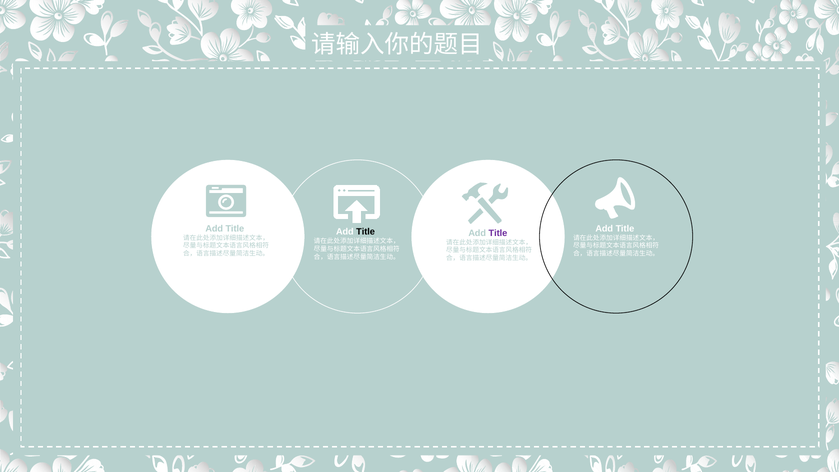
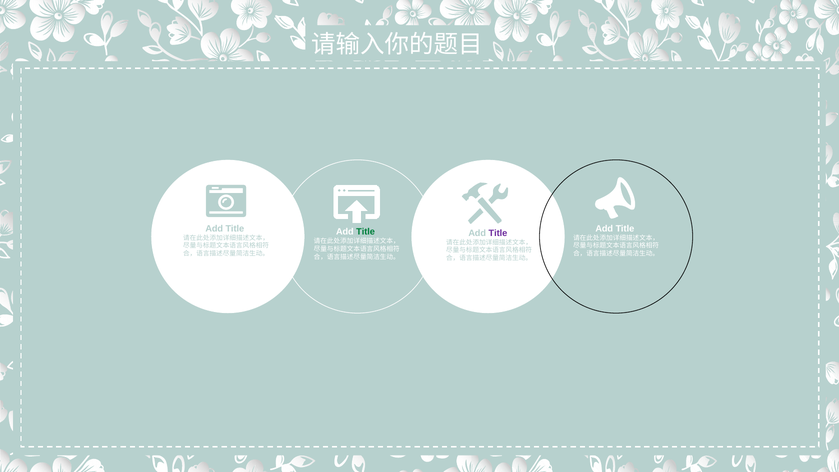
Title colour: black -> green (366, 232)
